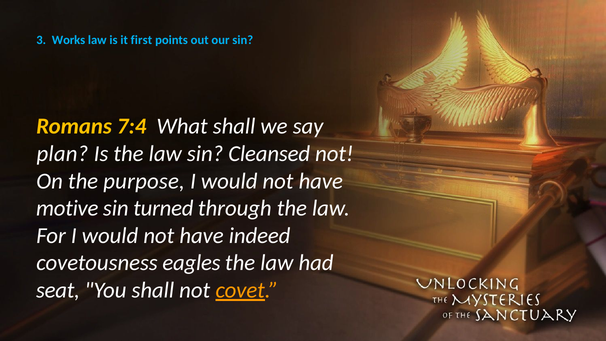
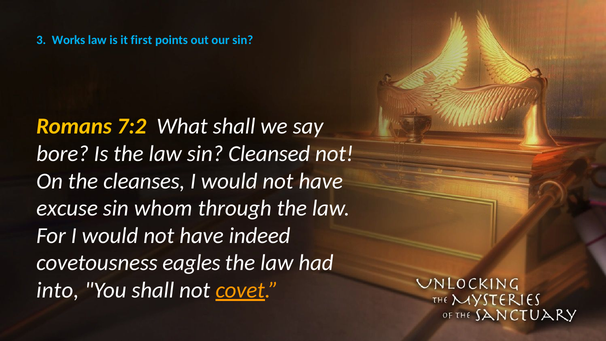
7:4: 7:4 -> 7:2 (132, 126)
plan: plan -> bore (63, 154)
purpose: purpose -> cleanses (144, 181)
motive: motive -> excuse (67, 208)
turned: turned -> whom (163, 208)
seat: seat -> into (58, 290)
